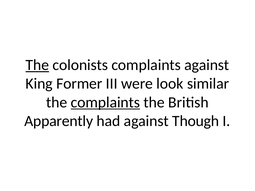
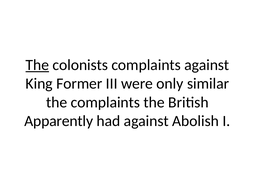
look: look -> only (170, 84)
complaints underline: present -> none (105, 102)
Though: Though -> Abolish (196, 121)
